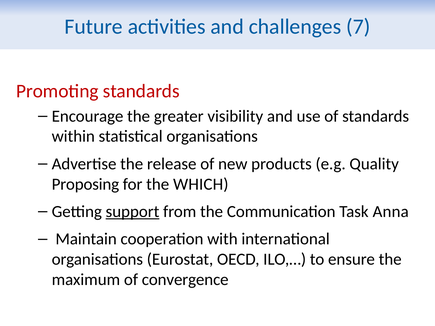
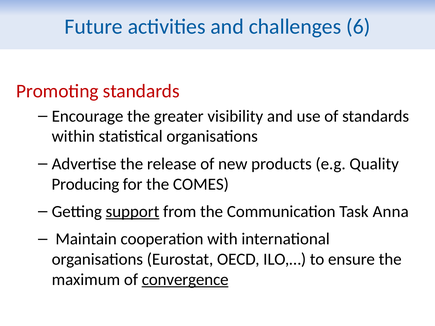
7: 7 -> 6 (358, 27)
Proposing: Proposing -> Producing (85, 184)
WHICH: WHICH -> COMES (201, 184)
convergence underline: none -> present (185, 280)
